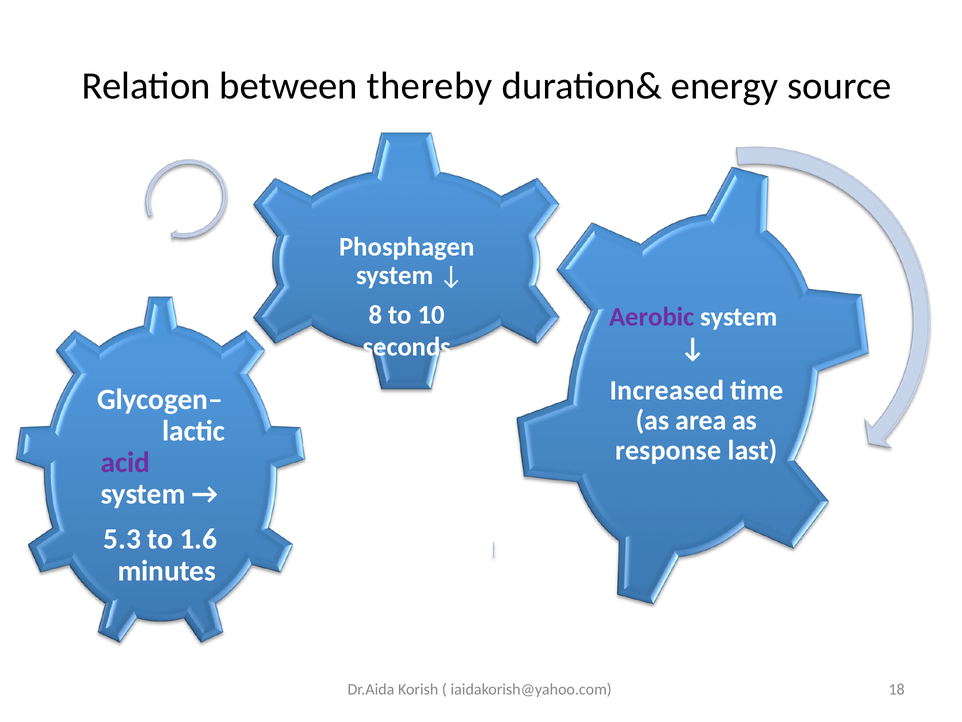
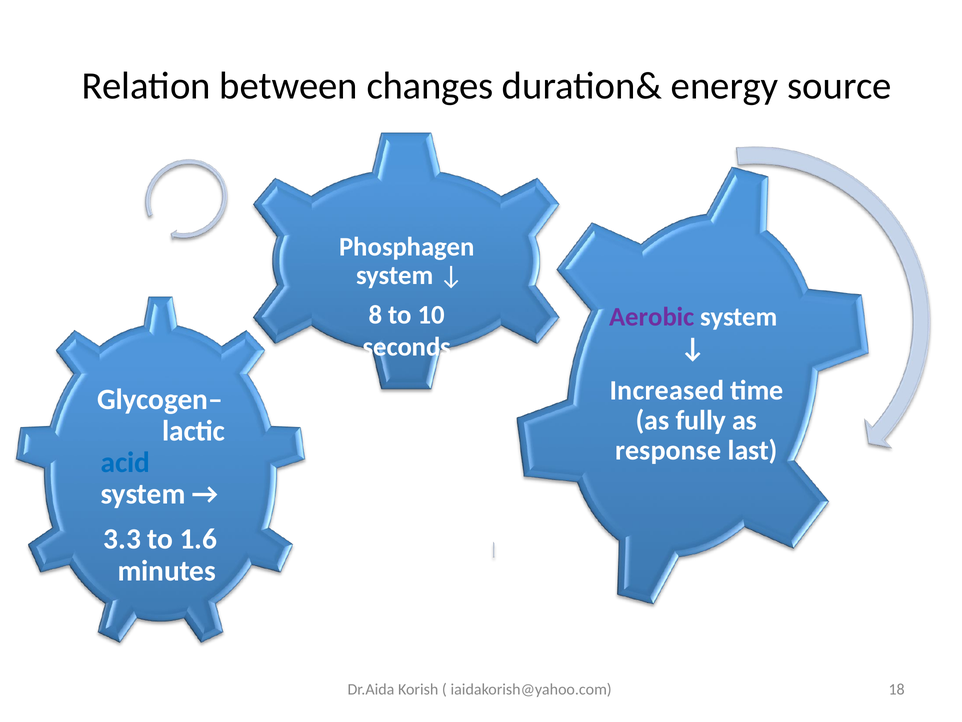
thereby: thereby -> changes (430, 86)
area: area -> fully (701, 420)
acid colour: purple -> blue (125, 462)
5.3: 5.3 -> 3.3 (122, 539)
